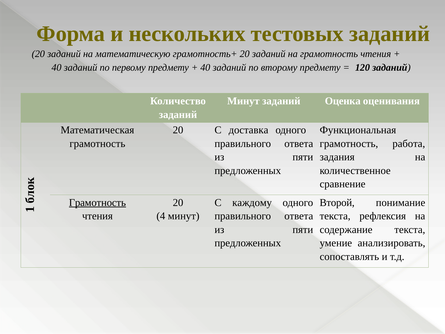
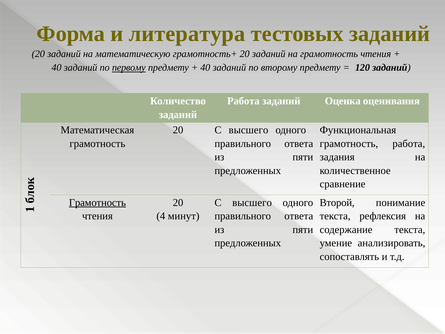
нескольких: нескольких -> литература (187, 34)
первому underline: none -> present (129, 68)
Минут: Минут -> Работа (243, 101)
20 С доставка: доставка -> высшего (249, 130)
каждому: каждому -> высшего (252, 202)
